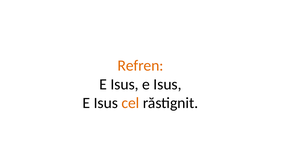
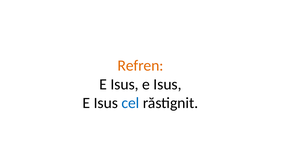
cel colour: orange -> blue (130, 103)
